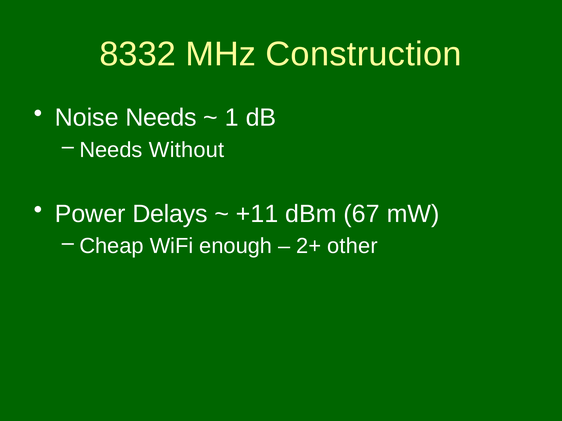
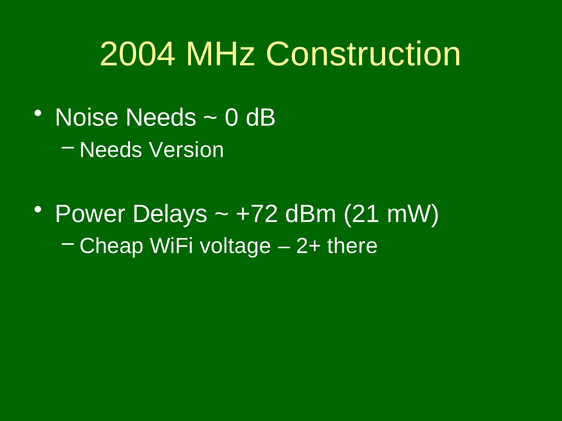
8332: 8332 -> 2004 (138, 54)
1: 1 -> 0 (232, 118)
Without: Without -> Version (187, 150)
+11: +11 -> +72 (257, 214)
67: 67 -> 21 (362, 214)
enough: enough -> voltage (236, 246)
other: other -> there (353, 246)
